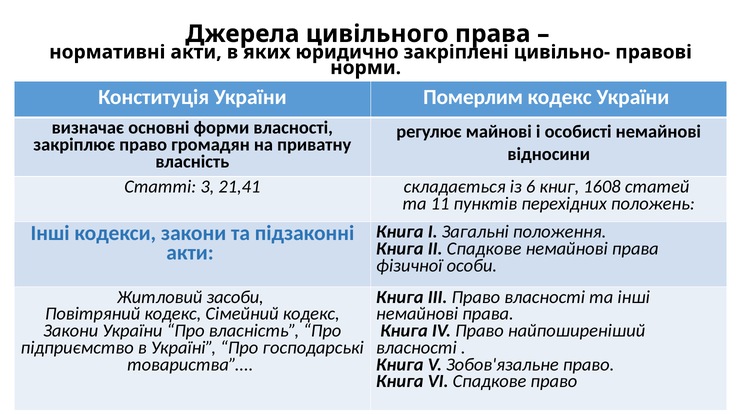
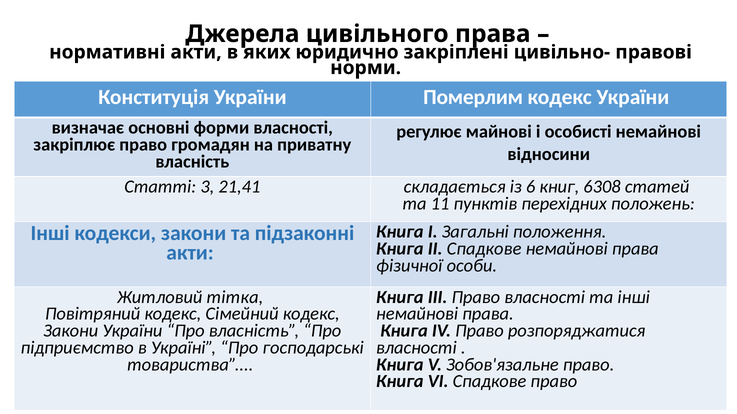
1608: 1608 -> 6308 (602, 187)
засоби: засоби -> тітка (235, 297)
найпоширеніший: найпоширеніший -> розпоряджатися (577, 331)
